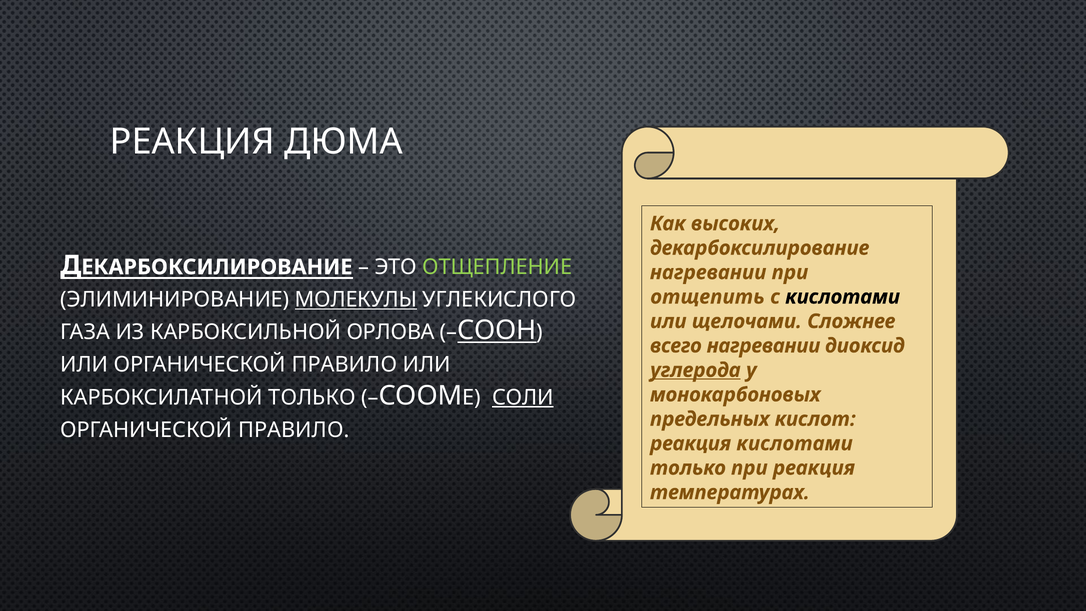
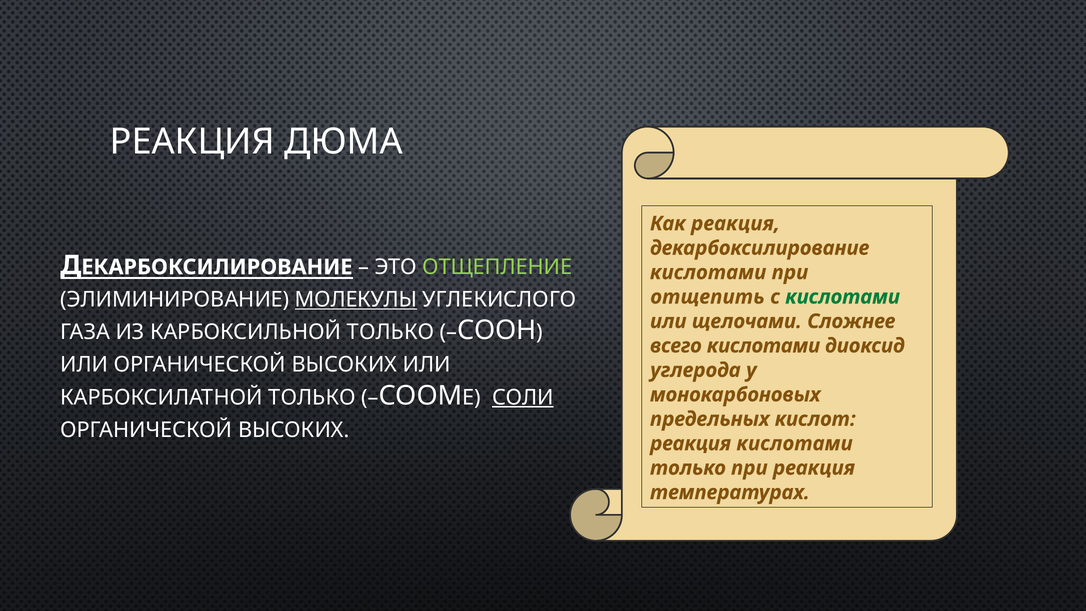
Как высоких: высоких -> реакция (735, 224)
нагревании: нагревании -> кислотами (708, 272)
кислотами colour: black -> green (843, 297)
КАРБОКСИЛЬНОЙ ОРЛОВА: ОРЛОВА -> ТОЛЬКО (391, 332)
COOH underline: present -> none (497, 330)
всего нагревании: нагревании -> кислотами (764, 346)
ИЛИ ОРГАНИЧЕСКОЙ ПРАВИЛО: ПРАВИЛО -> ВЫСОКИХ (344, 365)
углерода underline: present -> none (695, 370)
ПРАВИЛО: ПРАВИЛО -> ВЫСОКИХ (294, 430)
